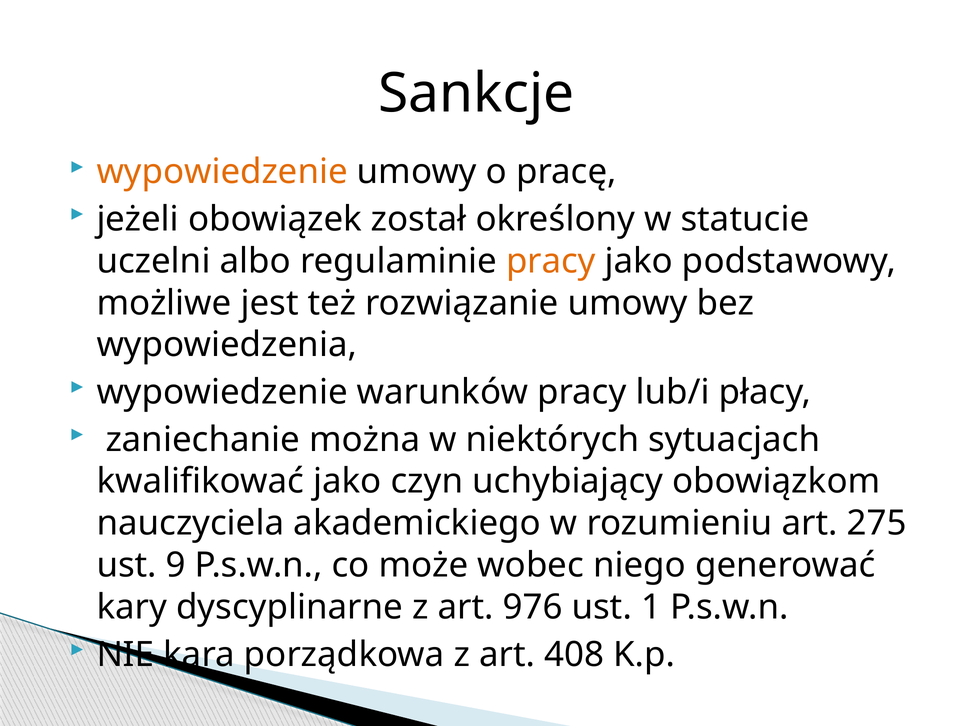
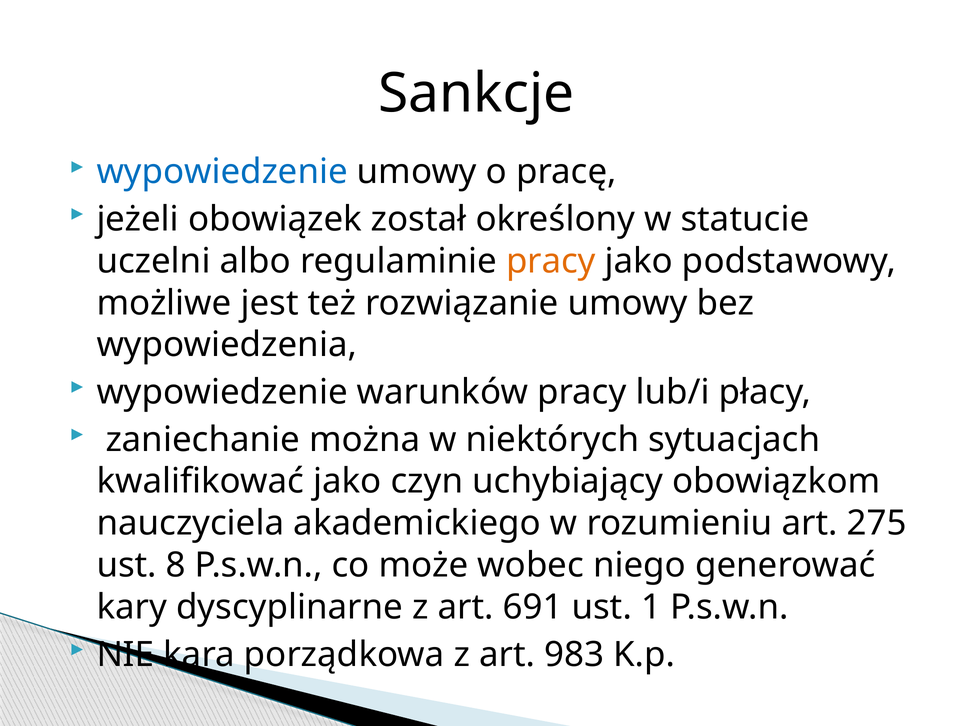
wypowiedzenie colour: orange -> blue (222, 172)
9: 9 -> 8 (176, 565)
976: 976 -> 691 (533, 607)
408: 408 -> 983 (574, 654)
